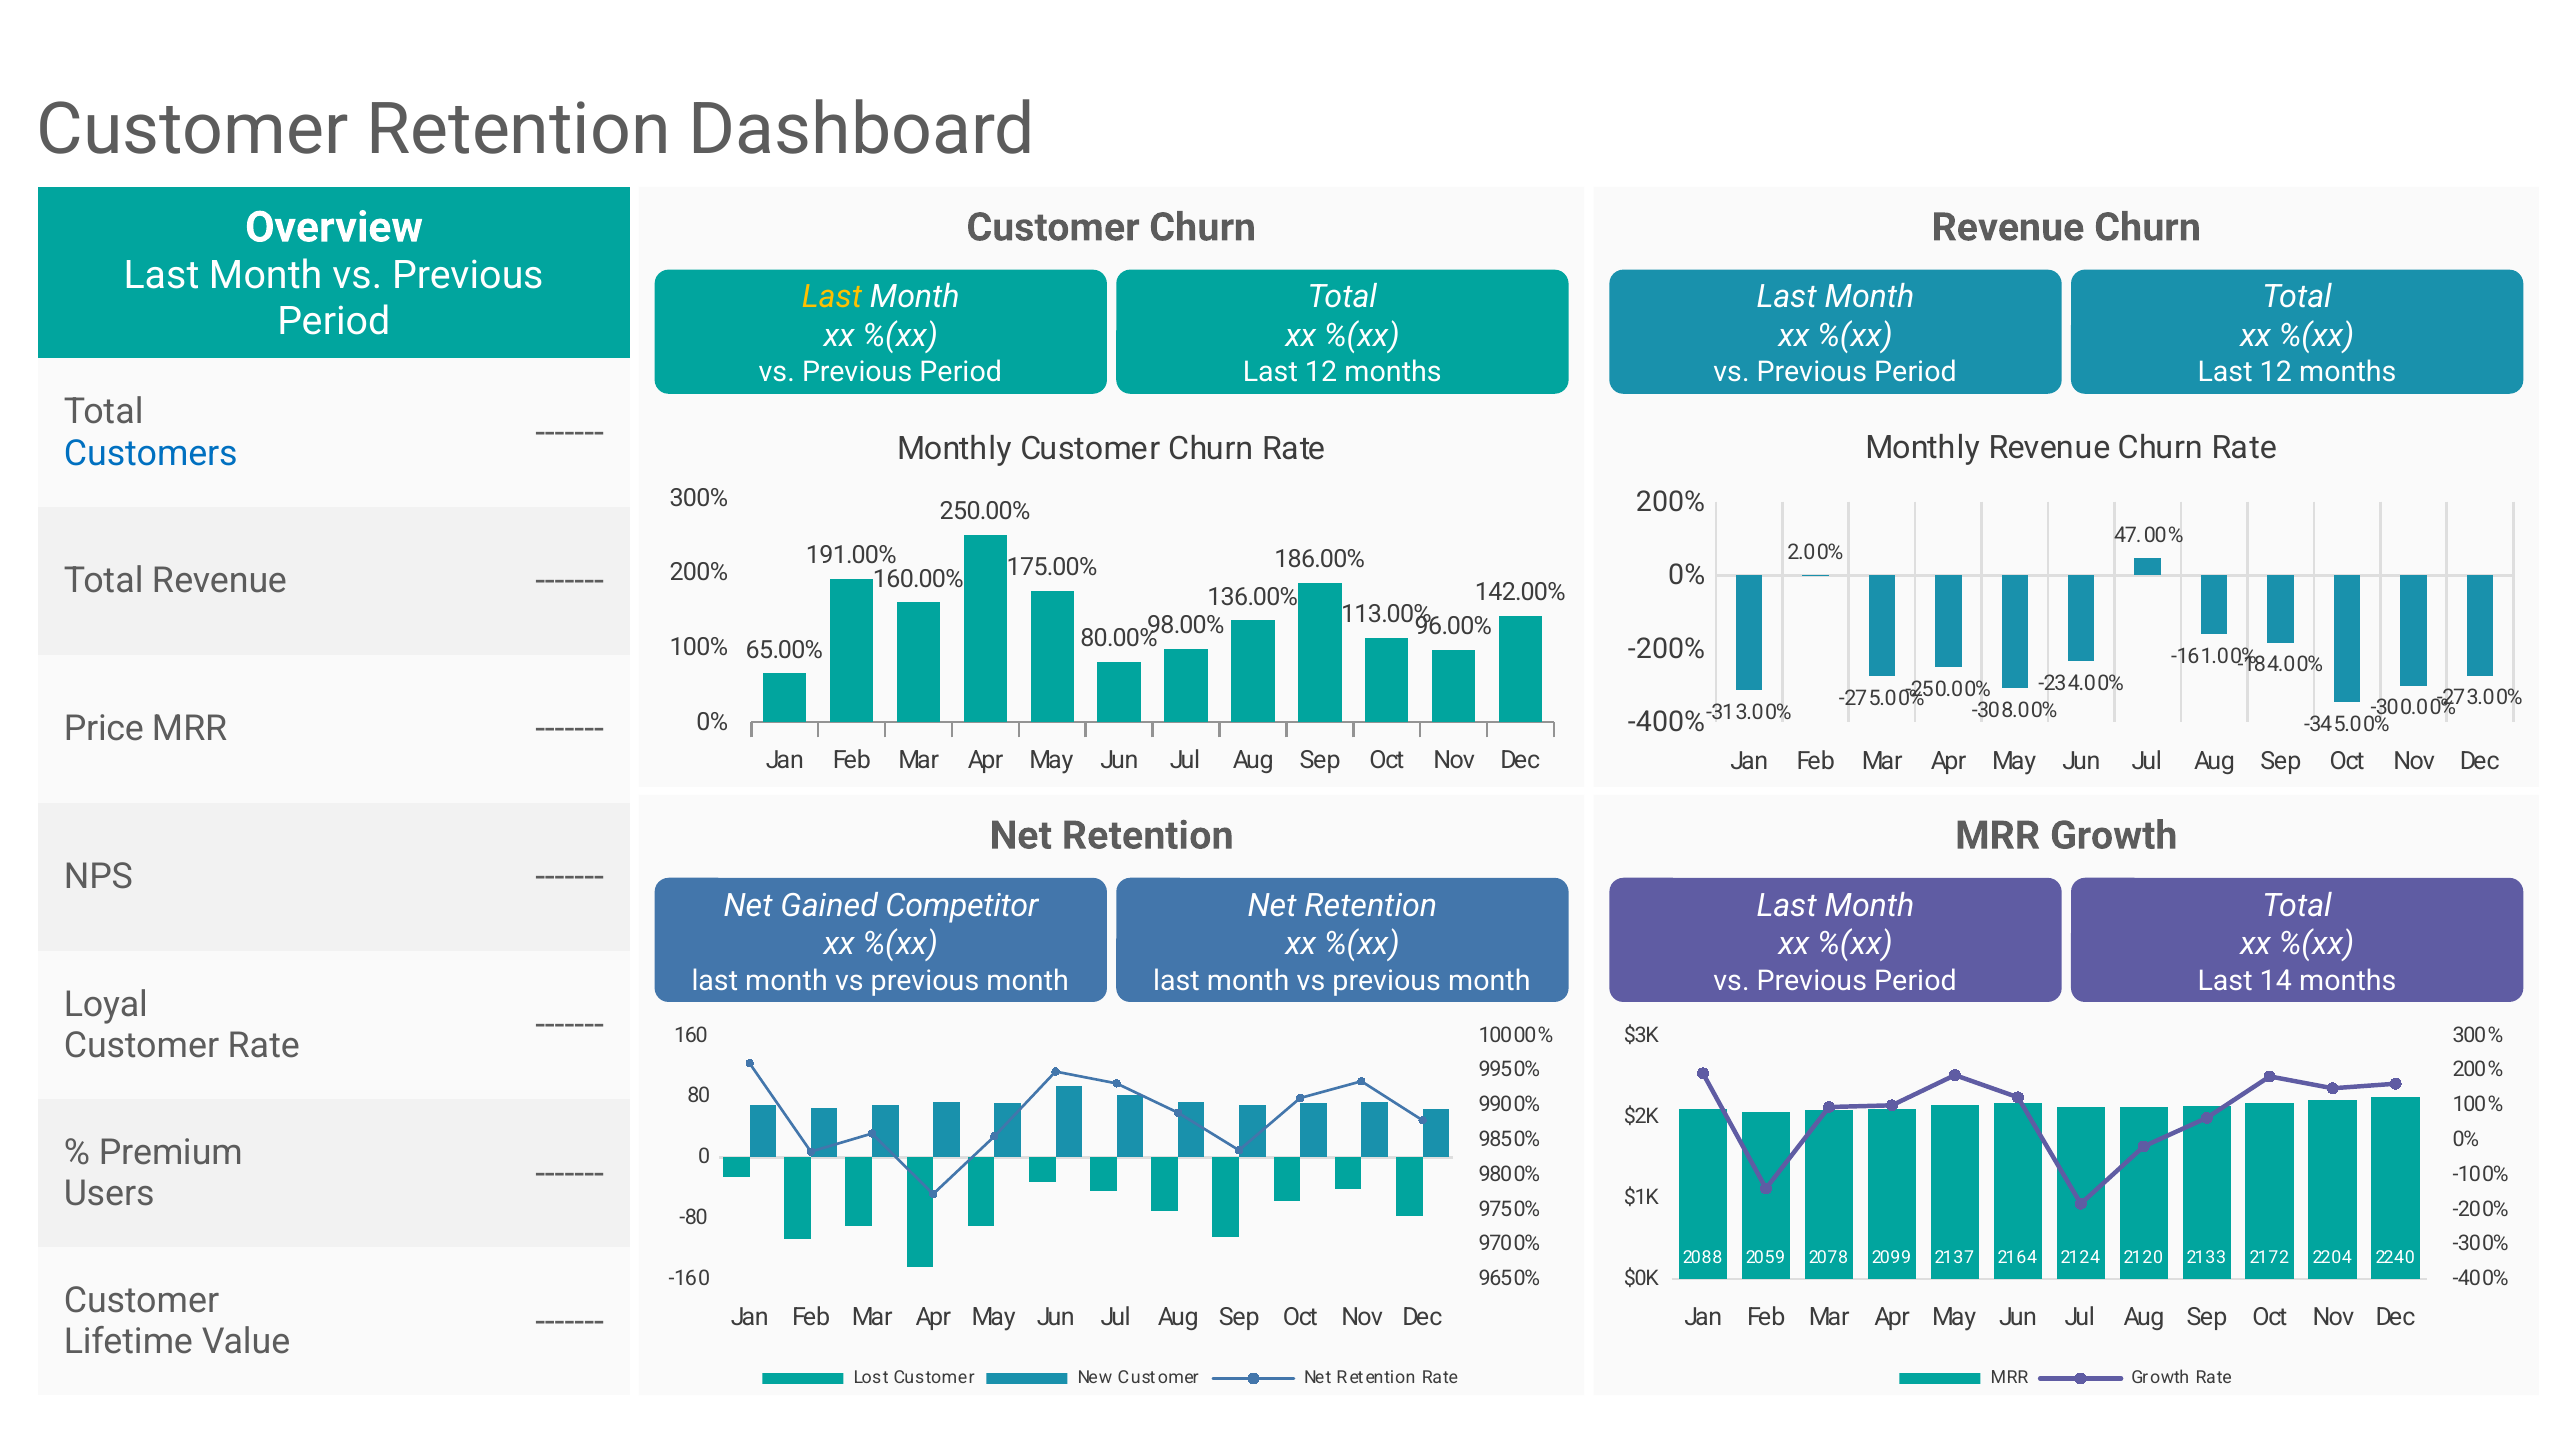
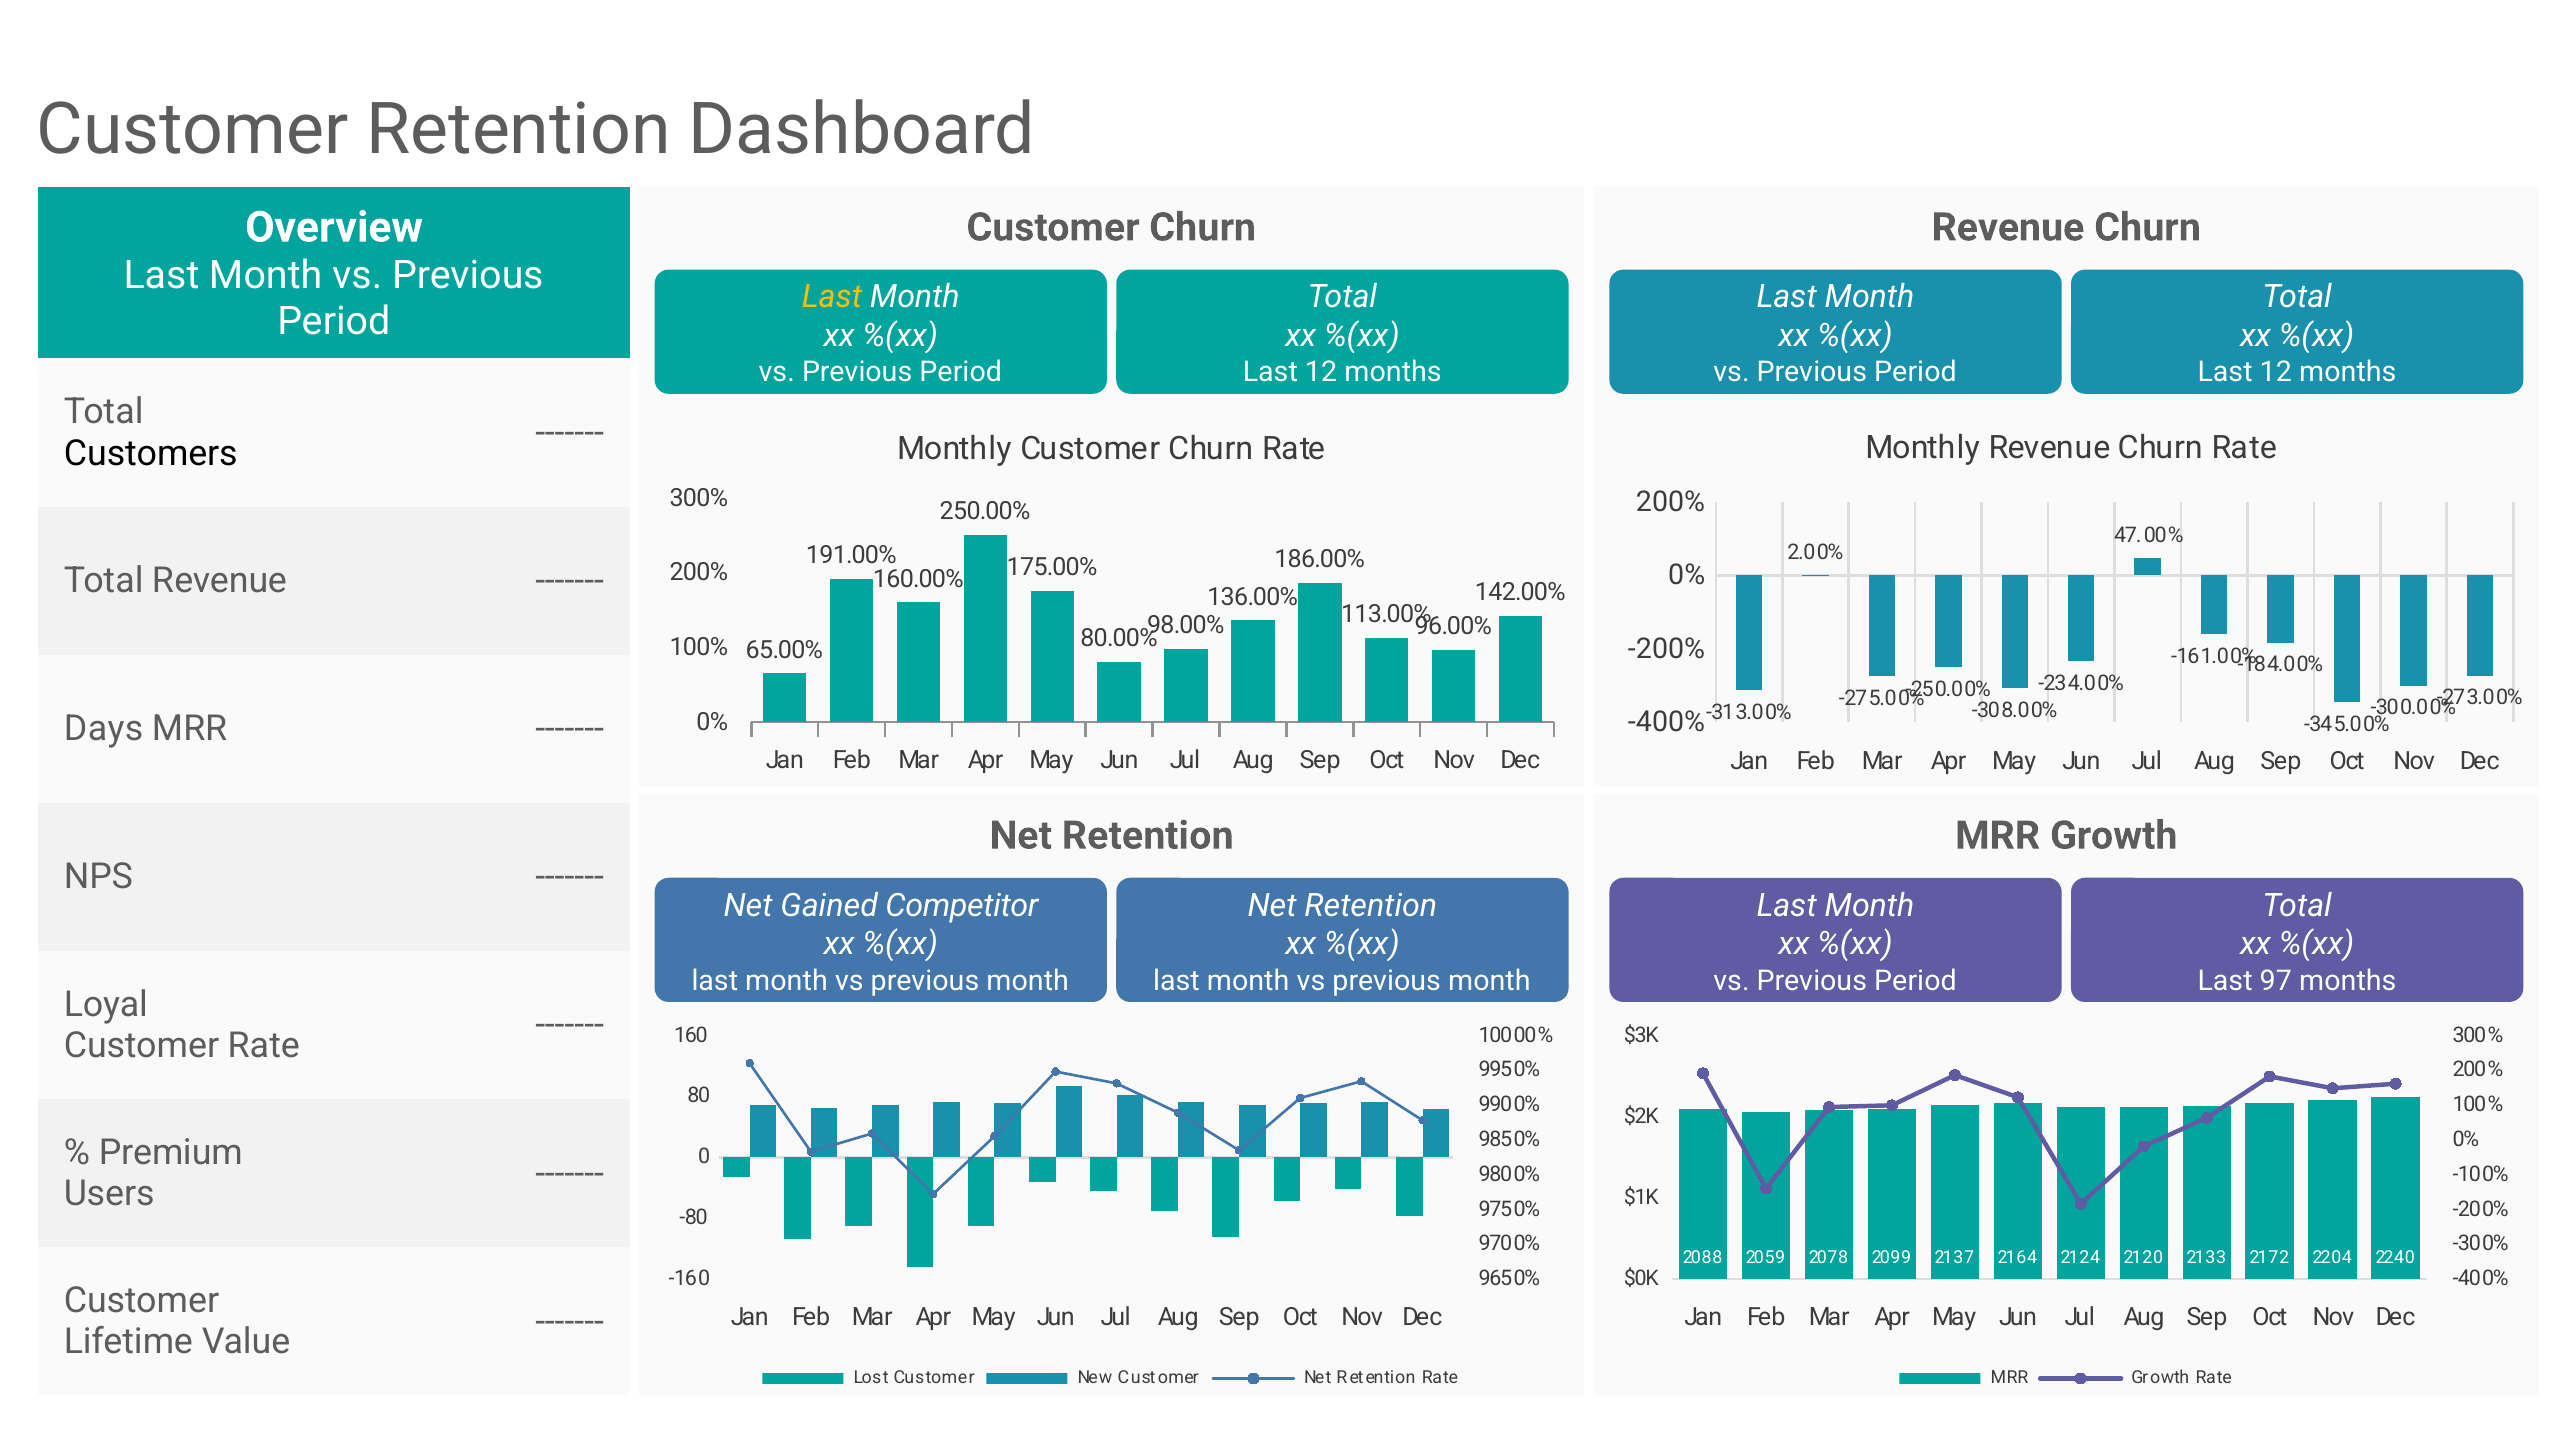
Customers colour: blue -> black (151, 454)
Price: Price -> Days (104, 729)
14: 14 -> 97 (2276, 981)
